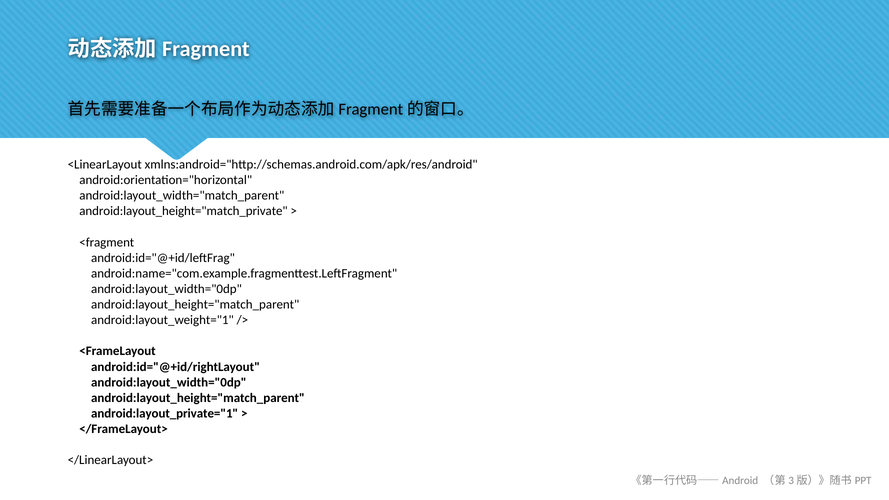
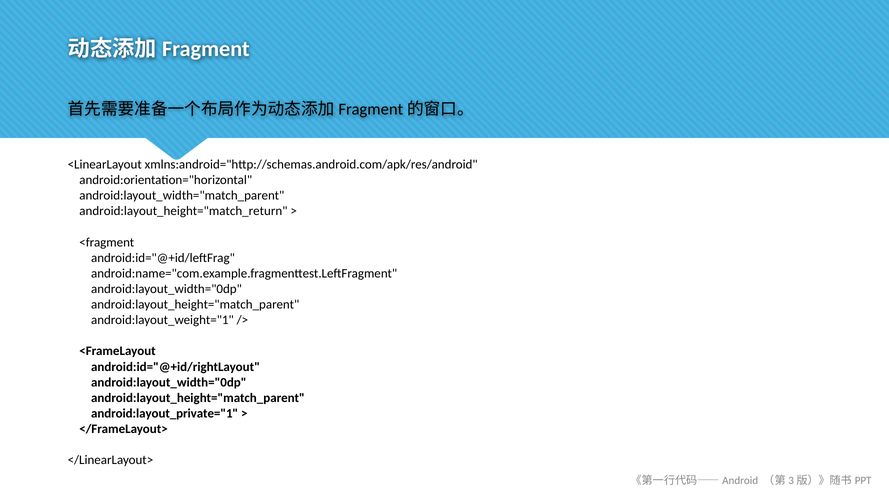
android:layout_height="match_private: android:layout_height="match_private -> android:layout_height="match_return (183, 211)
